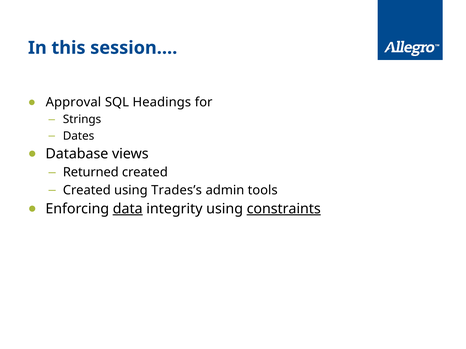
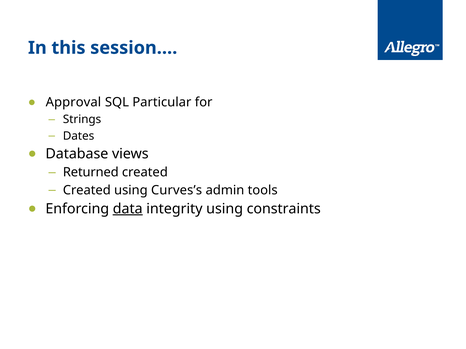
Headings: Headings -> Particular (162, 102)
Trades’s: Trades’s -> Curves’s (177, 190)
constraints underline: present -> none (284, 209)
